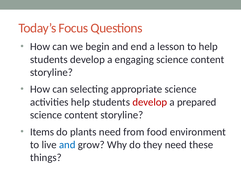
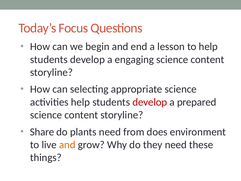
Items: Items -> Share (42, 132)
food: food -> does (157, 132)
and colour: blue -> orange (67, 145)
